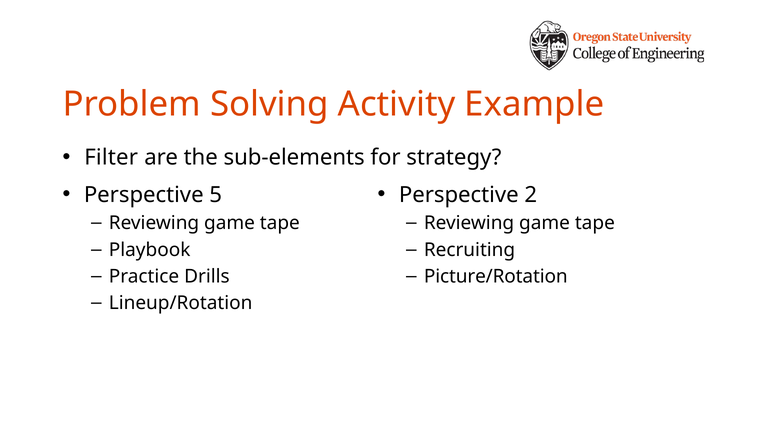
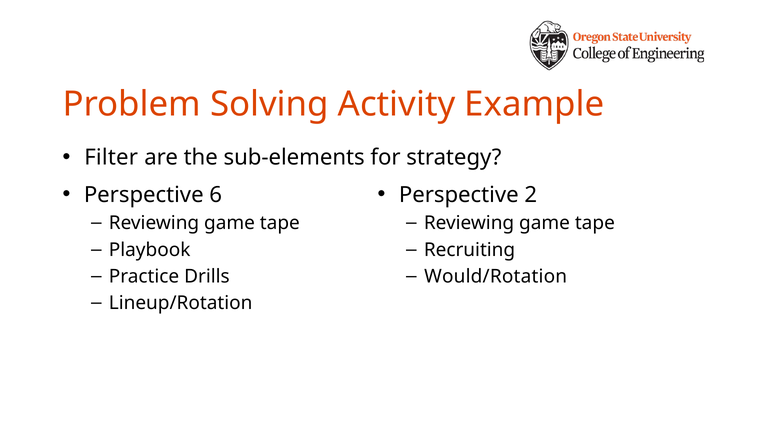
5: 5 -> 6 (216, 195)
Picture/Rotation: Picture/Rotation -> Would/Rotation (496, 276)
